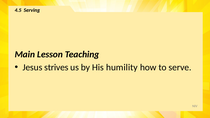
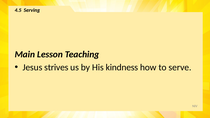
humility: humility -> kindness (122, 68)
